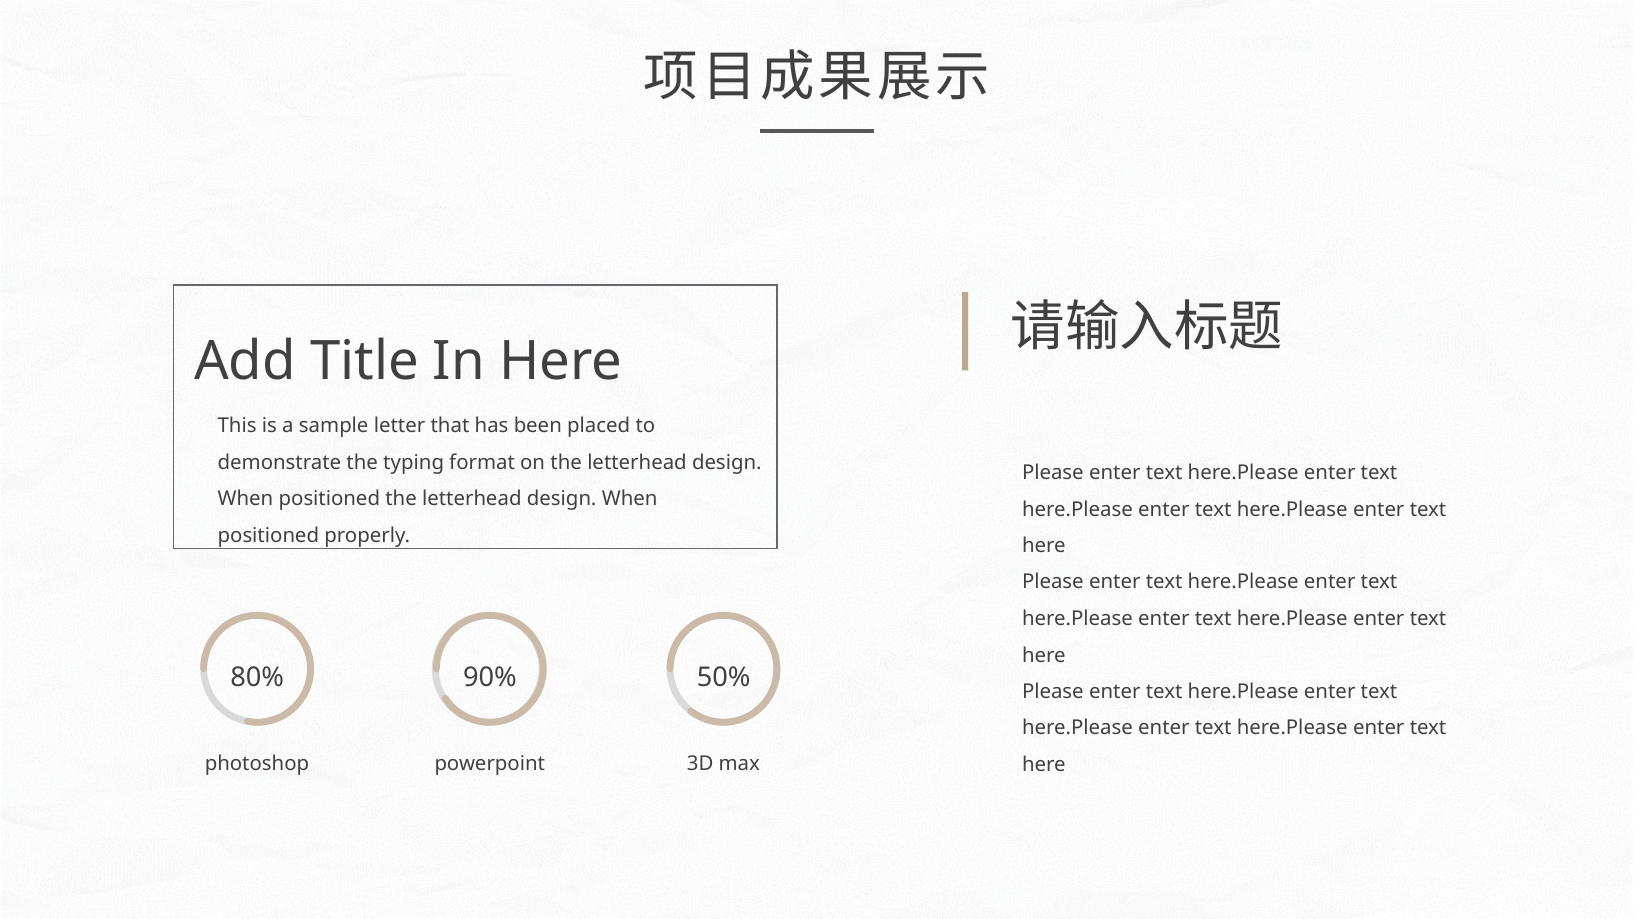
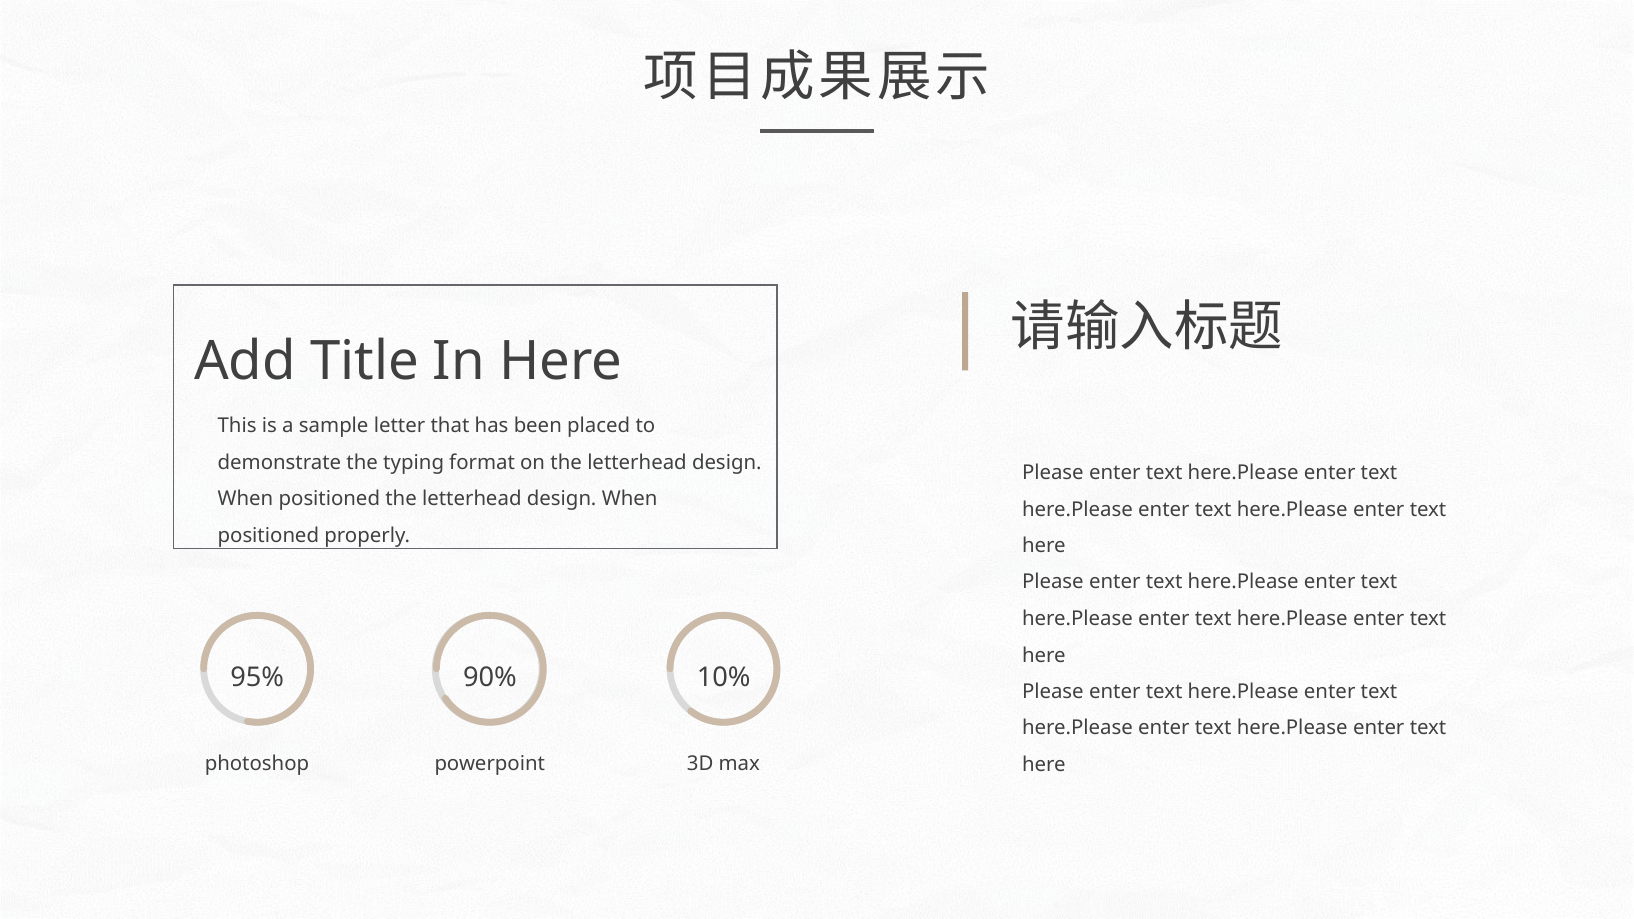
80%: 80% -> 95% (257, 678)
50%: 50% -> 10% (724, 678)
